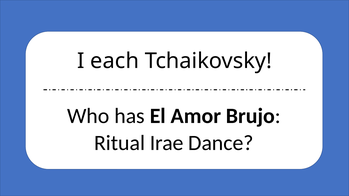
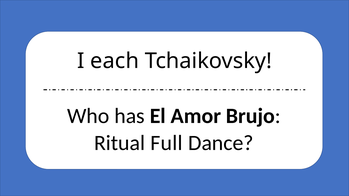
Irae: Irae -> Full (166, 143)
